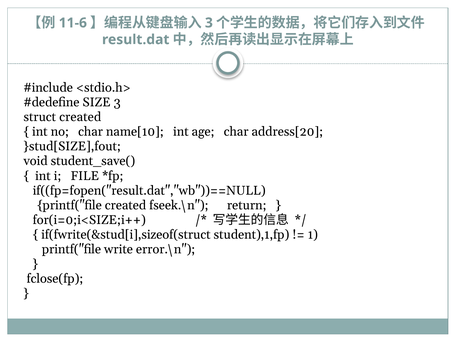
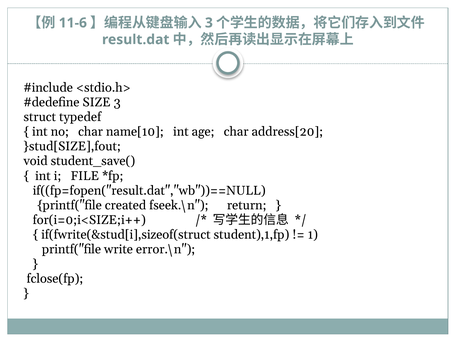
struct created: created -> typedef (80, 117)
